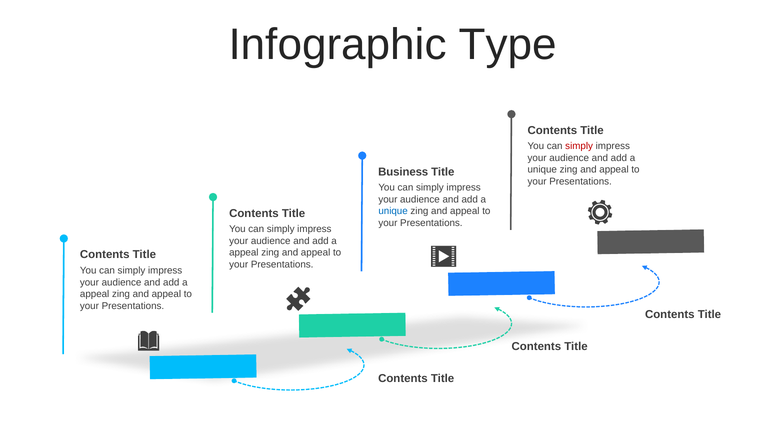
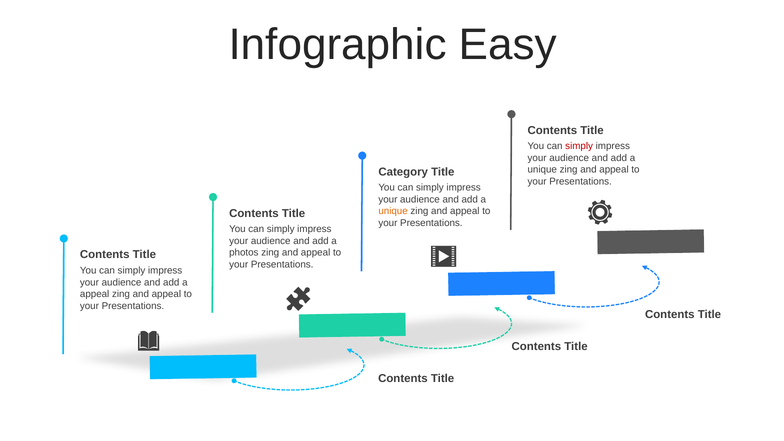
Type: Type -> Easy (508, 45)
Business: Business -> Category (403, 172)
unique colour: blue -> orange (393, 211)
appeal: appeal -> photos (244, 253)
